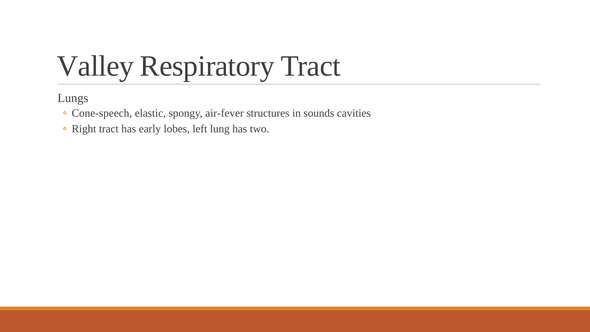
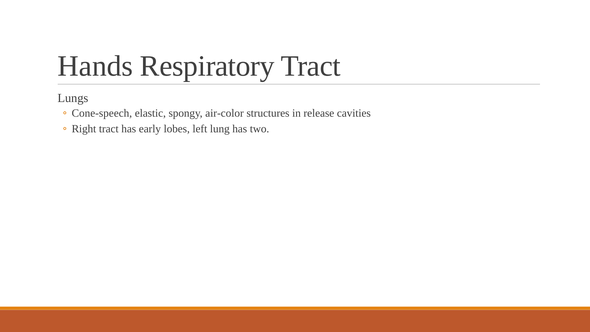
Valley: Valley -> Hands (95, 66)
air-fever: air-fever -> air-color (225, 113)
sounds: sounds -> release (319, 113)
